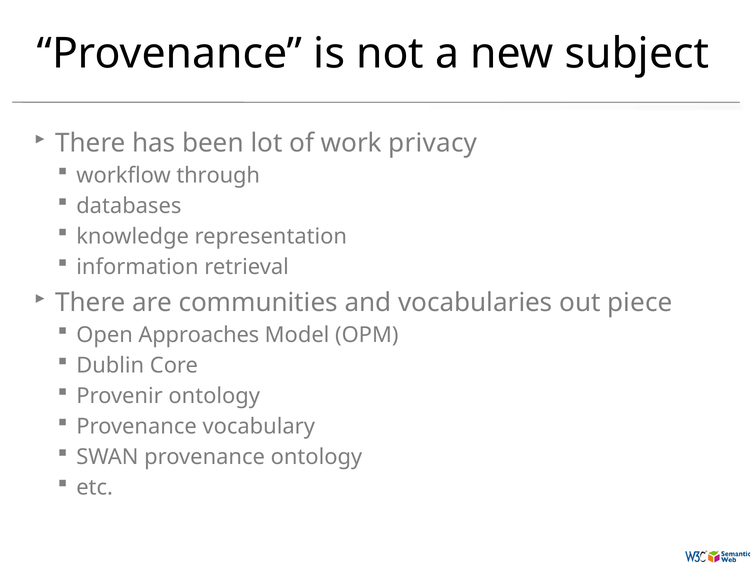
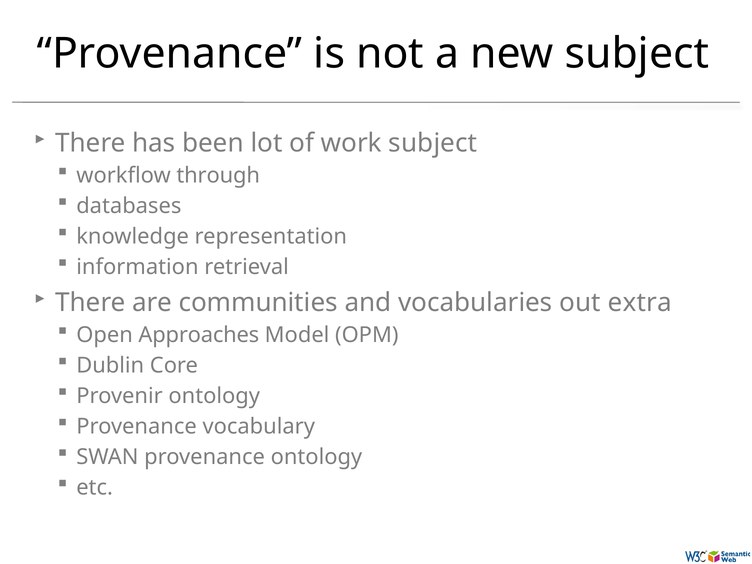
work privacy: privacy -> subject (433, 143)
piece: piece -> extra (640, 303)
